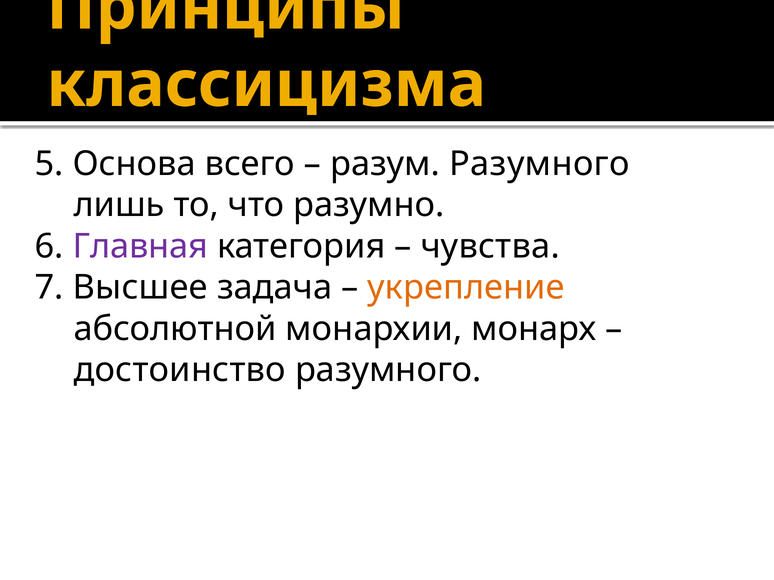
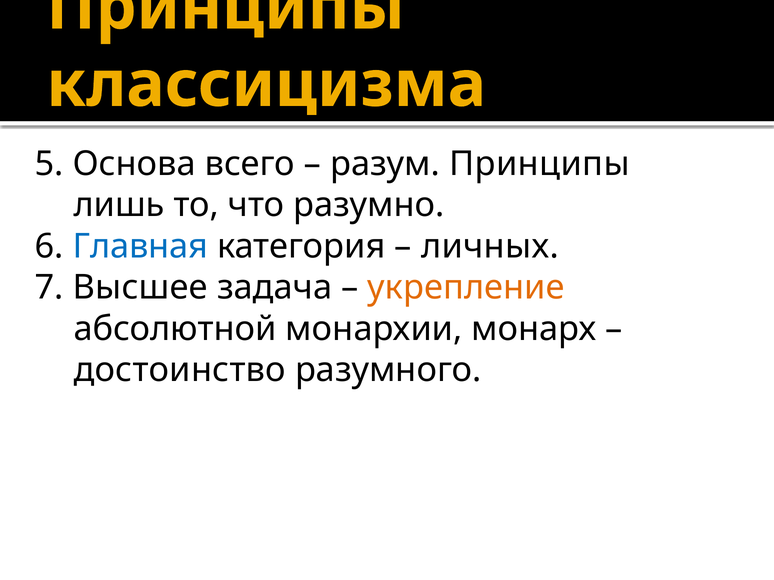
разум Разумного: Разумного -> Принципы (540, 164)
Главная colour: purple -> blue (140, 247)
чувства: чувства -> личных (490, 247)
